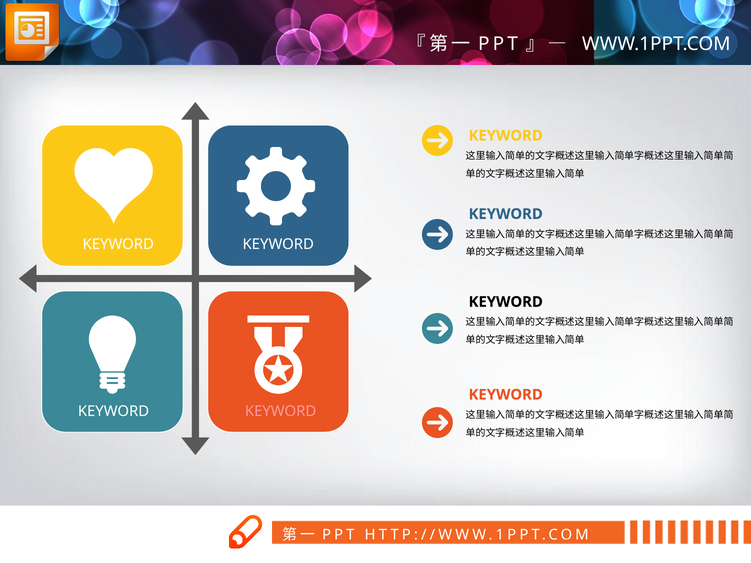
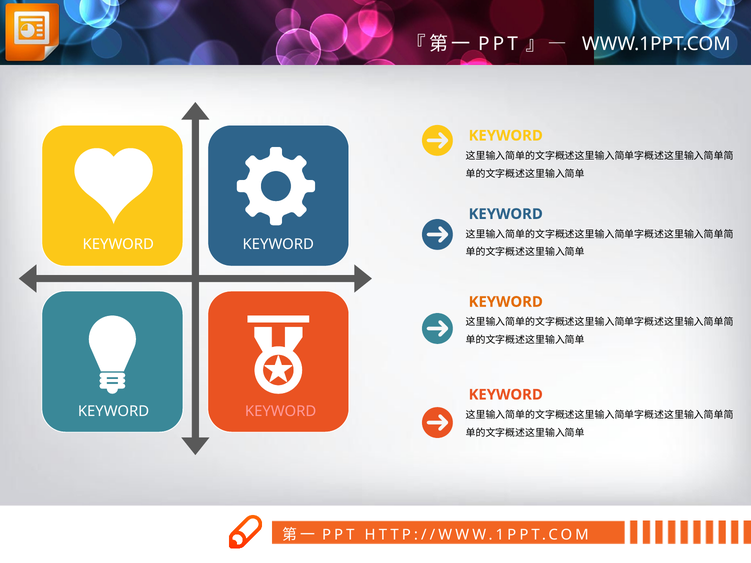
KEYWORD colour: black -> orange (506, 302)
